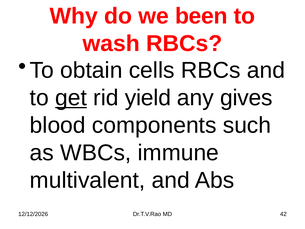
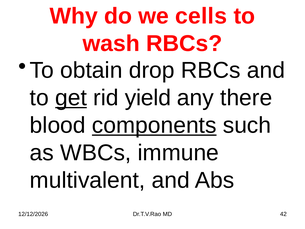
been: been -> cells (201, 16)
cells: cells -> drop (152, 70)
gives: gives -> there (246, 98)
components underline: none -> present (154, 125)
